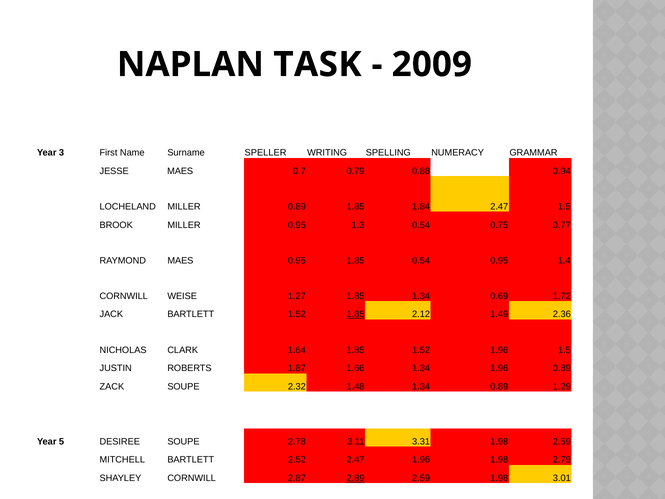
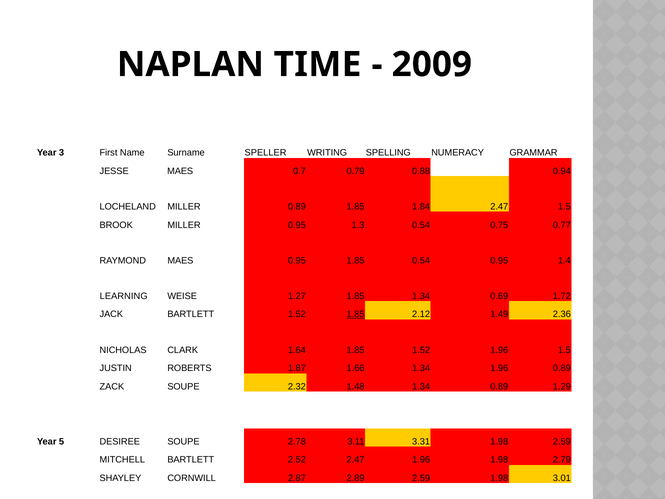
TASK: TASK -> TIME (317, 64)
CORNWILL: CORNWILL -> LEARNING (124, 296)
2.89 underline: present -> none (356, 478)
